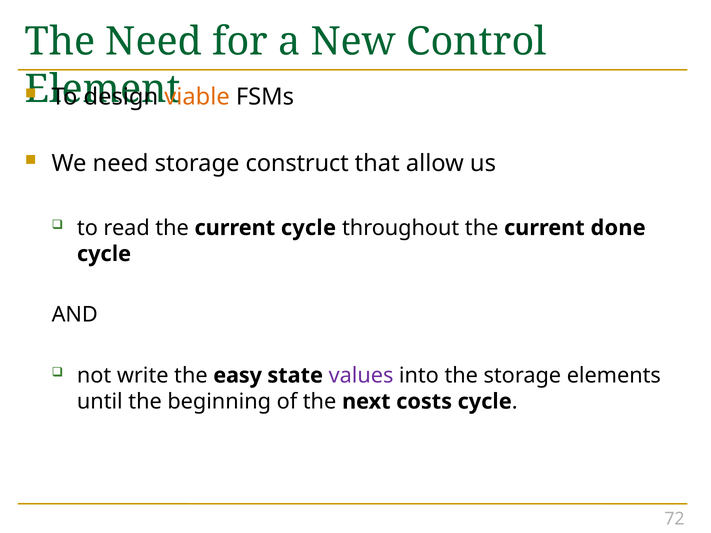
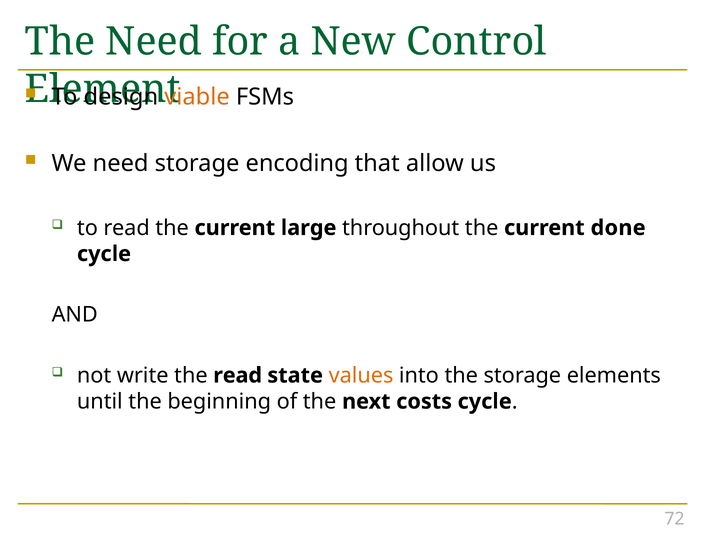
construct: construct -> encoding (297, 163)
current cycle: cycle -> large (309, 228)
the easy: easy -> read (238, 376)
values colour: purple -> orange (361, 376)
